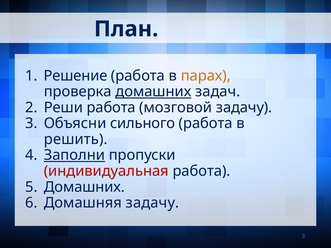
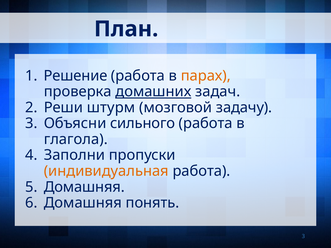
Реши работа: работа -> штурм (111, 108)
решить: решить -> глагола (76, 139)
Заполни underline: present -> none (74, 155)
индивидуальная colour: red -> orange (106, 171)
Домашних: Домашних -> Домашняя (84, 187)
Домашняя задачу: задачу -> понять (152, 203)
